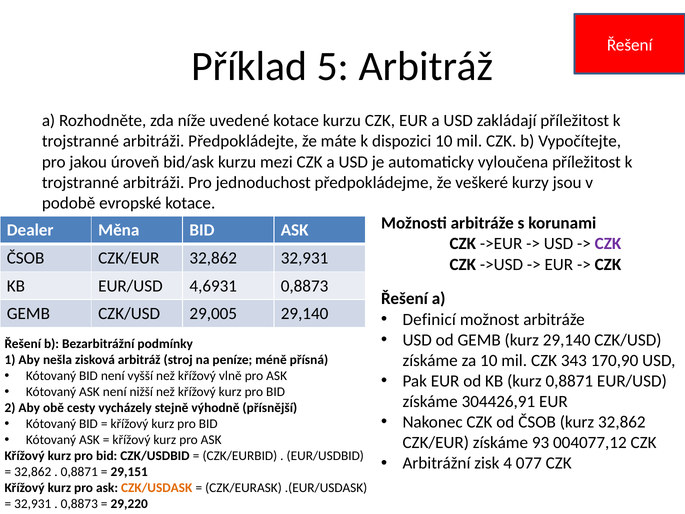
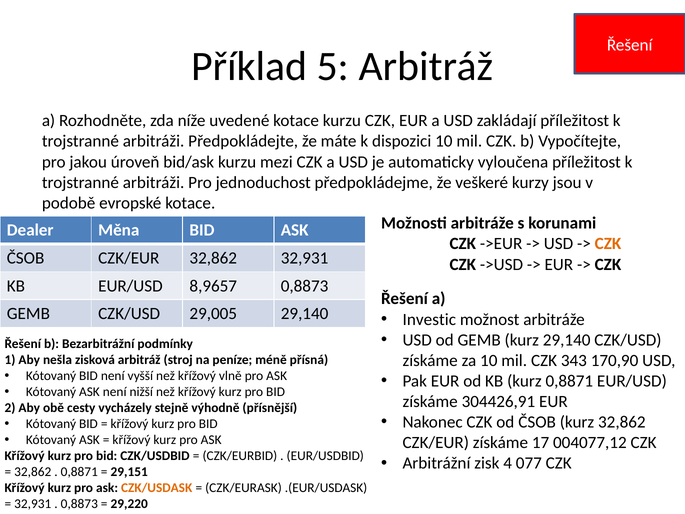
CZK colour: purple -> orange (608, 244)
4,6931: 4,6931 -> 8,9657 (213, 286)
Definicí: Definicí -> Investic (429, 319)
93: 93 -> 17 (541, 443)
